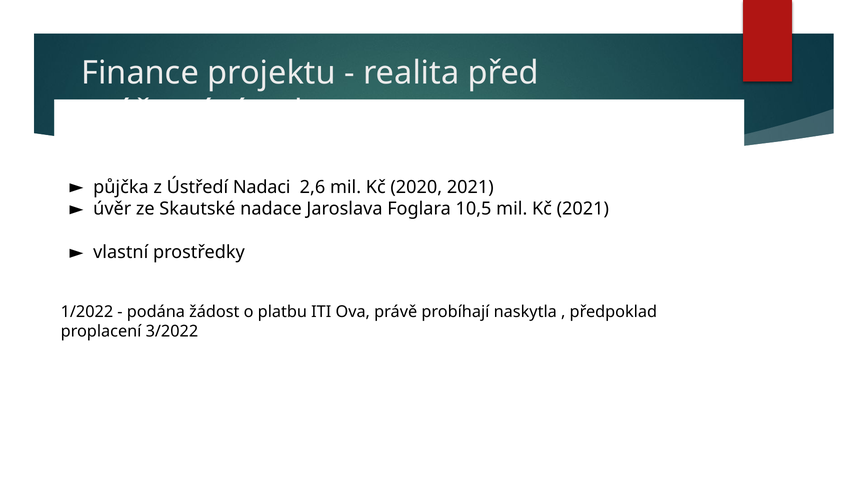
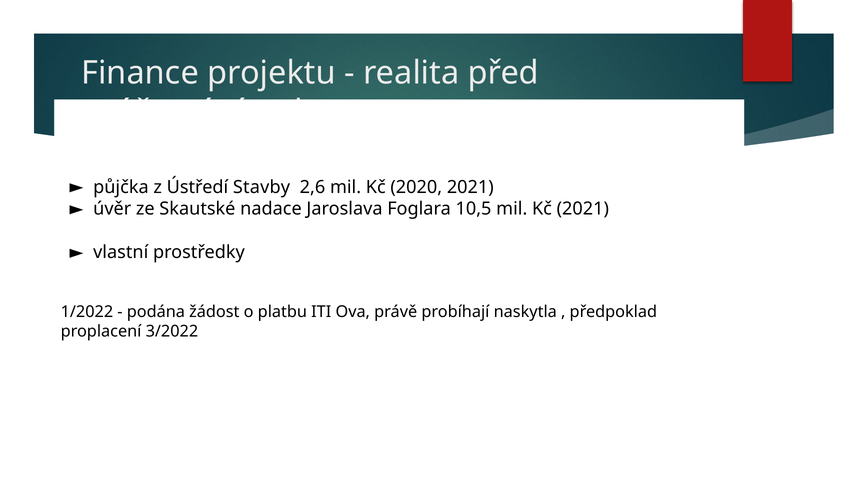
Nadaci: Nadaci -> Stavby (262, 187)
